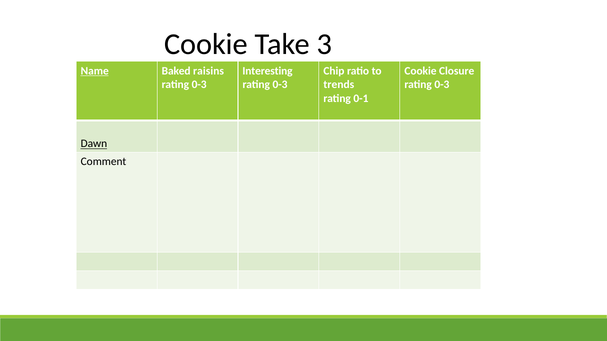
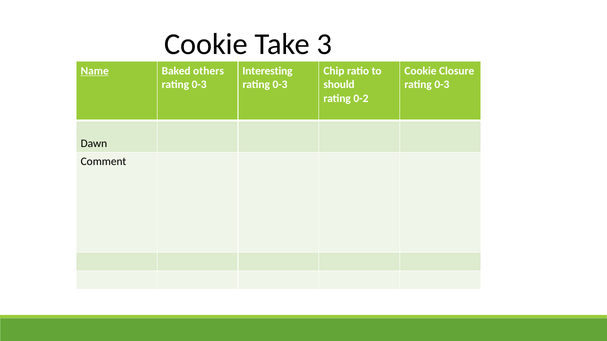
raisins: raisins -> others (209, 71)
trends: trends -> should (339, 85)
0-1: 0-1 -> 0-2 (361, 99)
Dawn underline: present -> none (94, 144)
